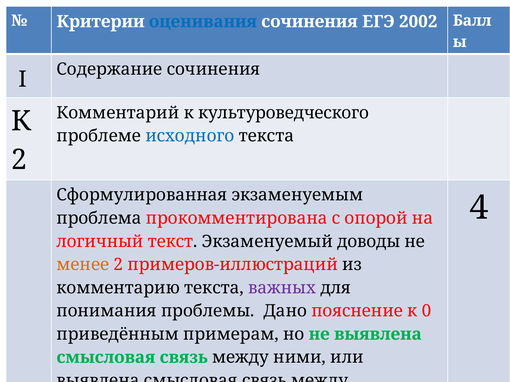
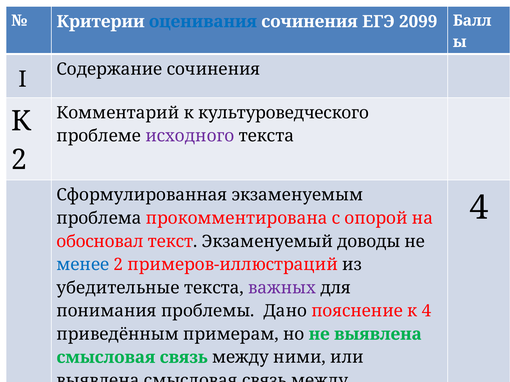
2002: 2002 -> 2099 (418, 22)
исходного colour: blue -> purple (190, 136)
логичный: логичный -> обосновал (100, 242)
менее colour: orange -> blue (83, 265)
комментарию: комментарию -> убедительные (118, 288)
к 0: 0 -> 4 (427, 311)
